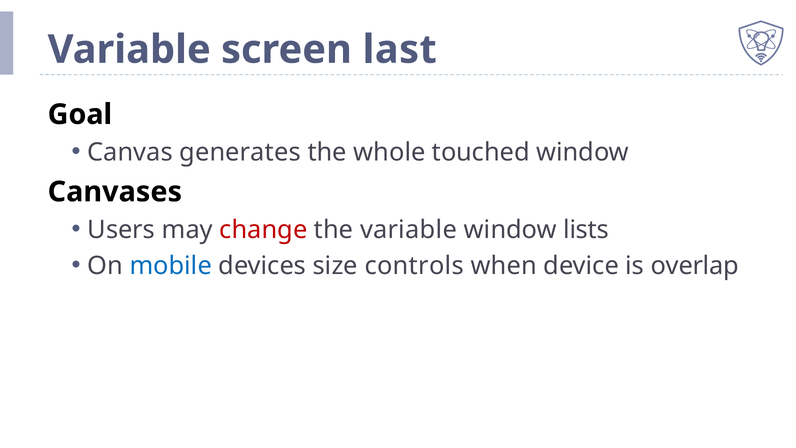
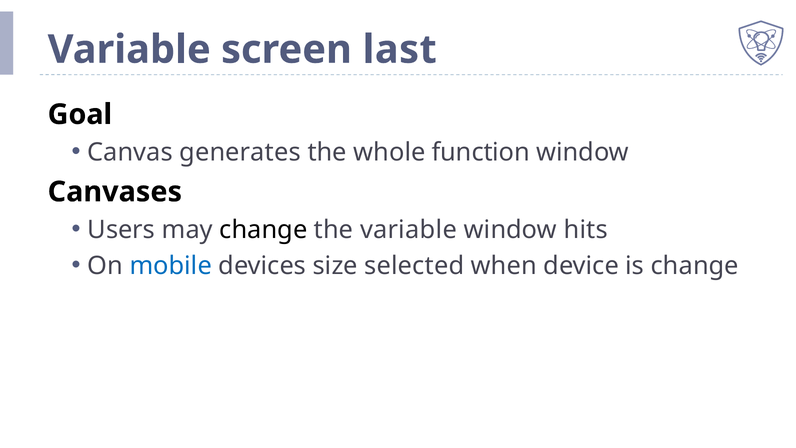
touched: touched -> function (481, 152)
change colour: red -> black (263, 230)
lists: lists -> hits (586, 230)
controls: controls -> selected (414, 266)
is overlap: overlap -> change (695, 266)
